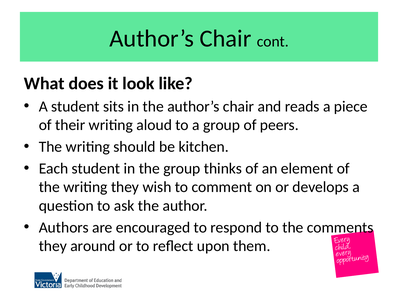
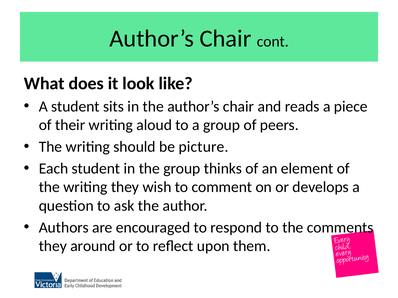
kitchen: kitchen -> picture (204, 147)
